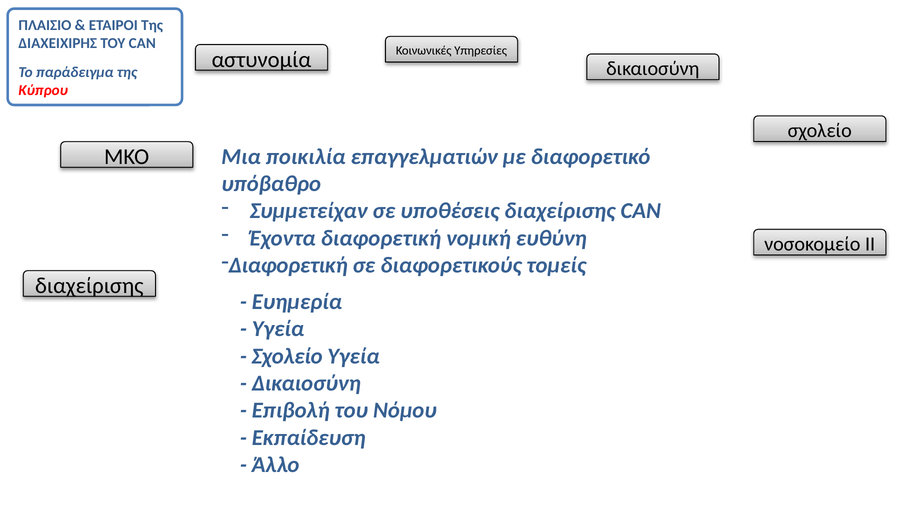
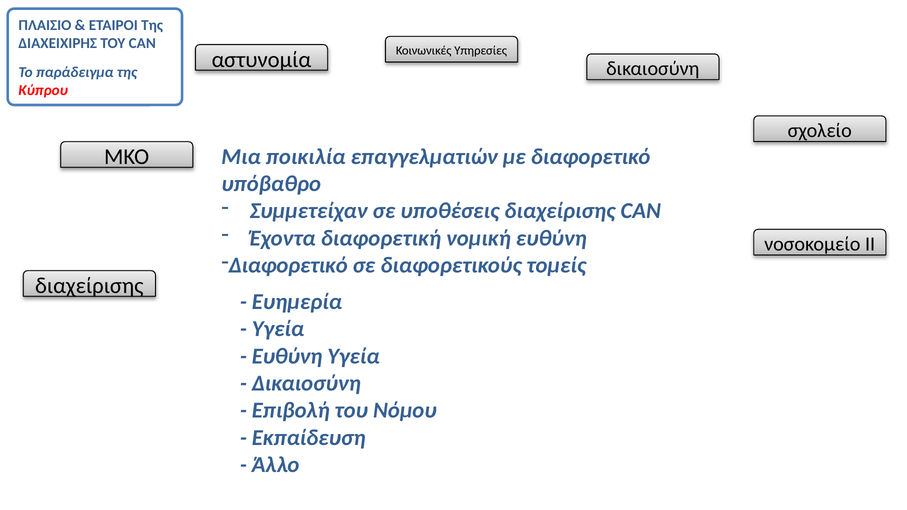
Διαφορετική: Διαφορετική -> Διαφορετικό (288, 265)
Σχολείο: Σχολείο -> Ευθύνη (287, 356)
